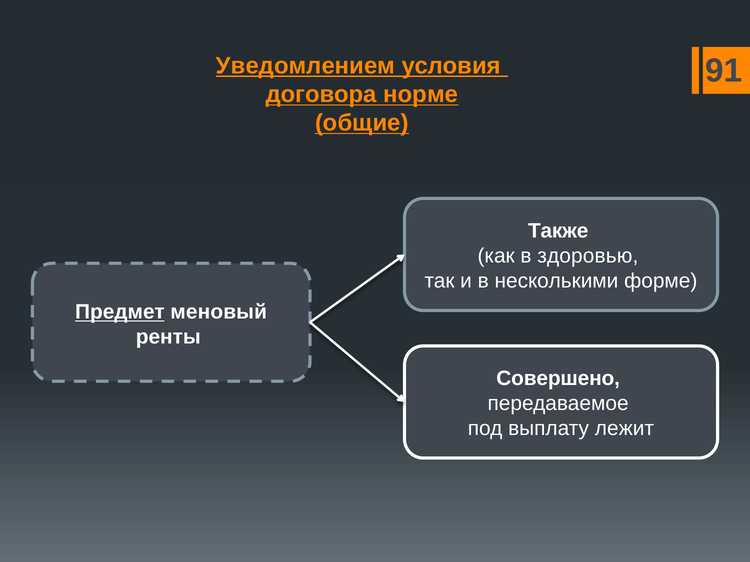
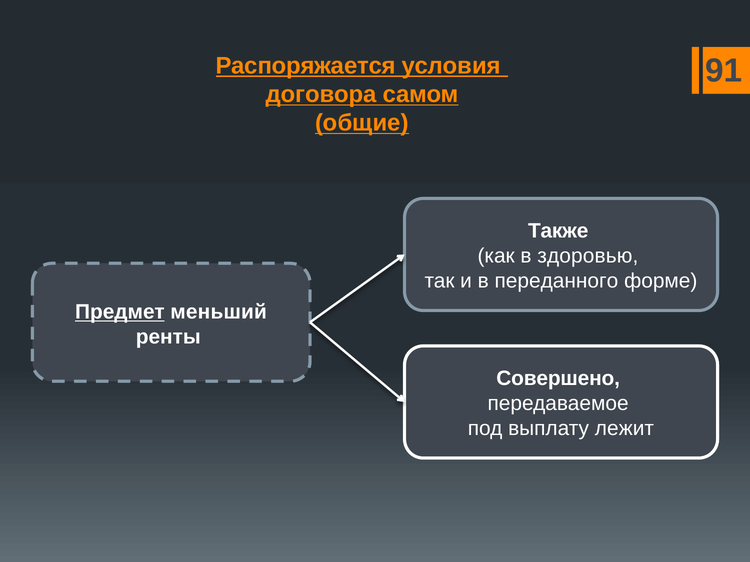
Уведомлением: Уведомлением -> Распоряжается (306, 66)
норме: норме -> самом (421, 94)
несколькими: несколькими -> переданного (556, 281)
меновый: меновый -> меньший (219, 312)
